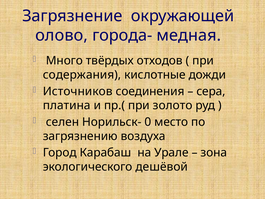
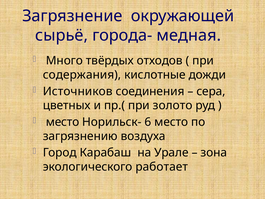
олово: олово -> сырьё (62, 35)
платина: платина -> цветных (67, 105)
селен: селен -> место (63, 122)
0: 0 -> 6 (148, 122)
дешёвой: дешёвой -> работает (162, 167)
